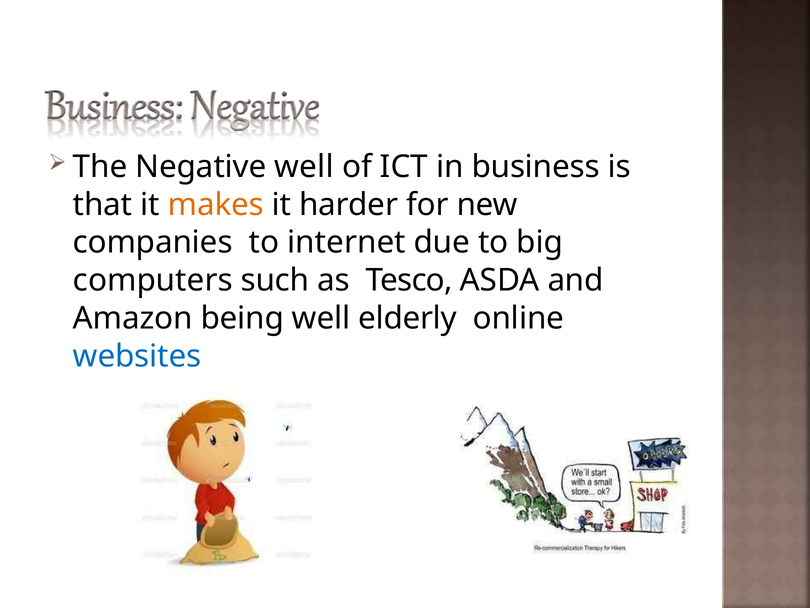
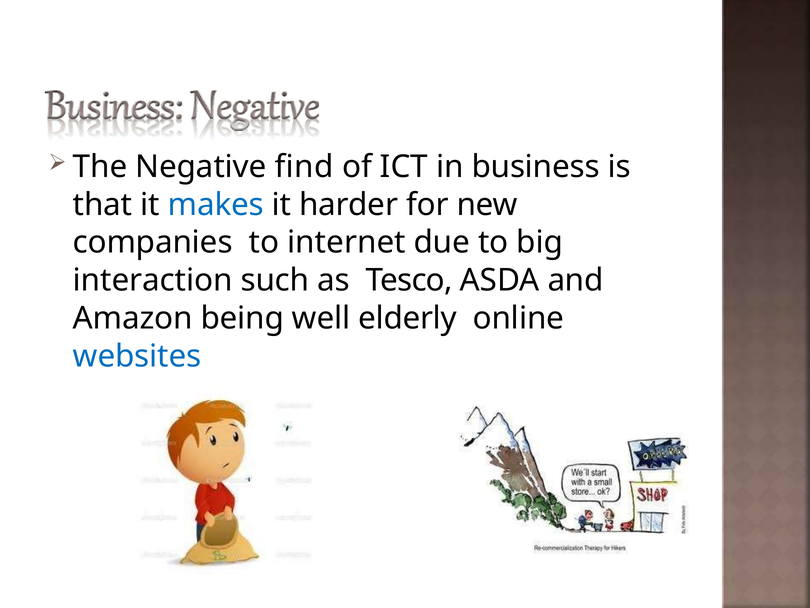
Negative well: well -> find (304, 167)
makes colour: orange -> blue (216, 205)
computers: computers -> interaction (153, 280)
